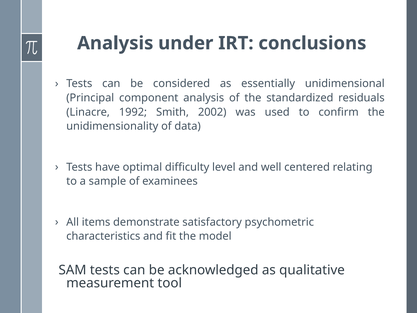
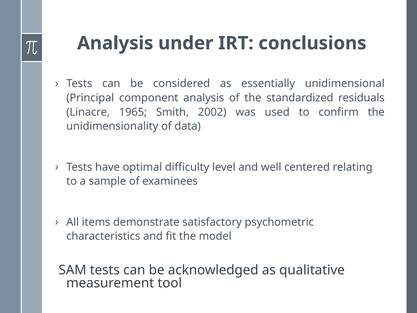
1992: 1992 -> 1965 (133, 112)
